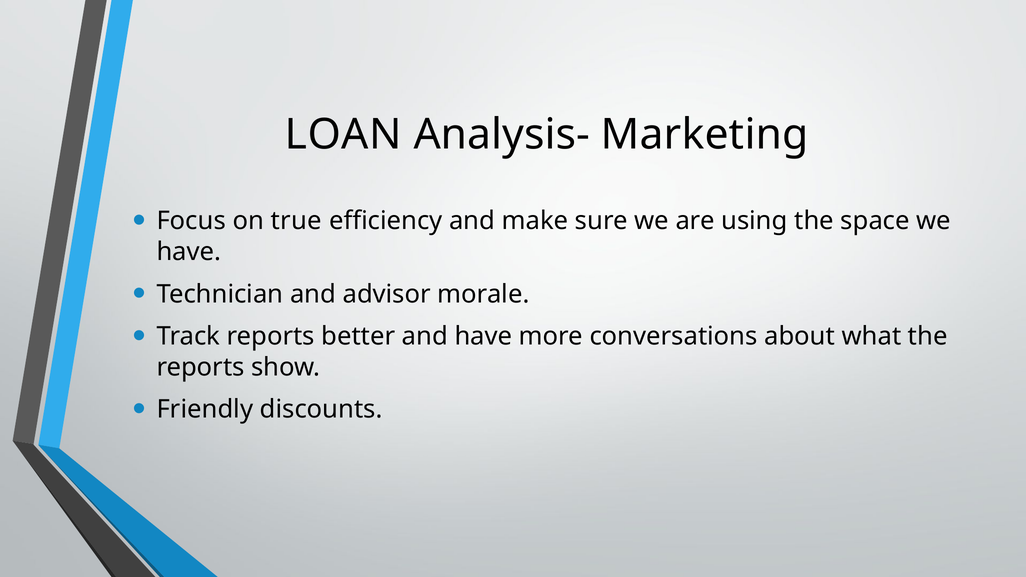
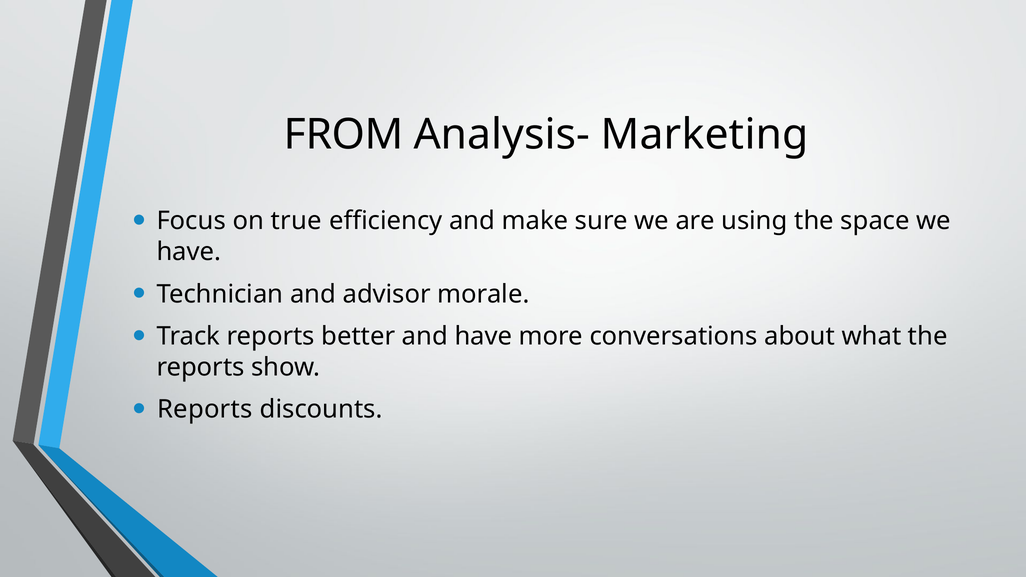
LOAN: LOAN -> FROM (344, 134)
Friendly: Friendly -> Reports (205, 410)
